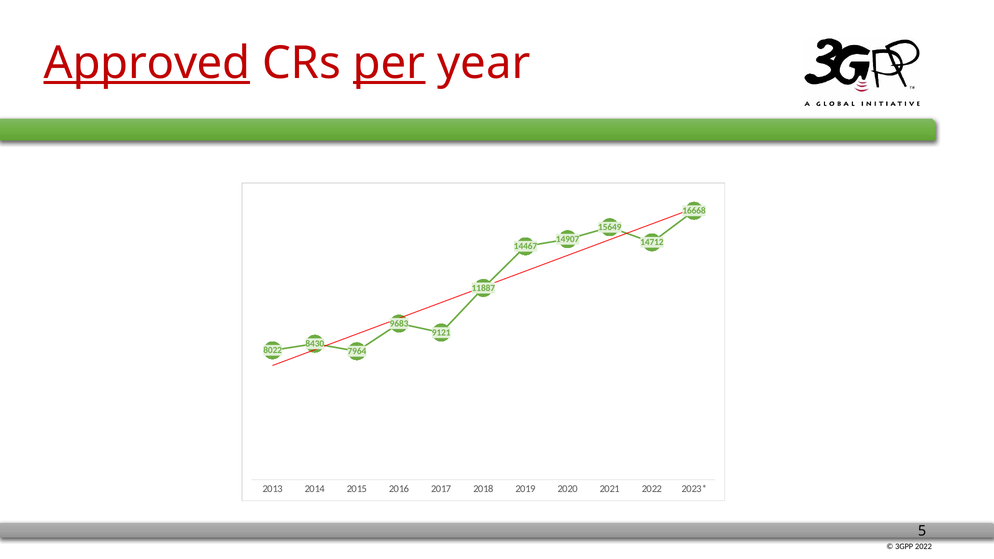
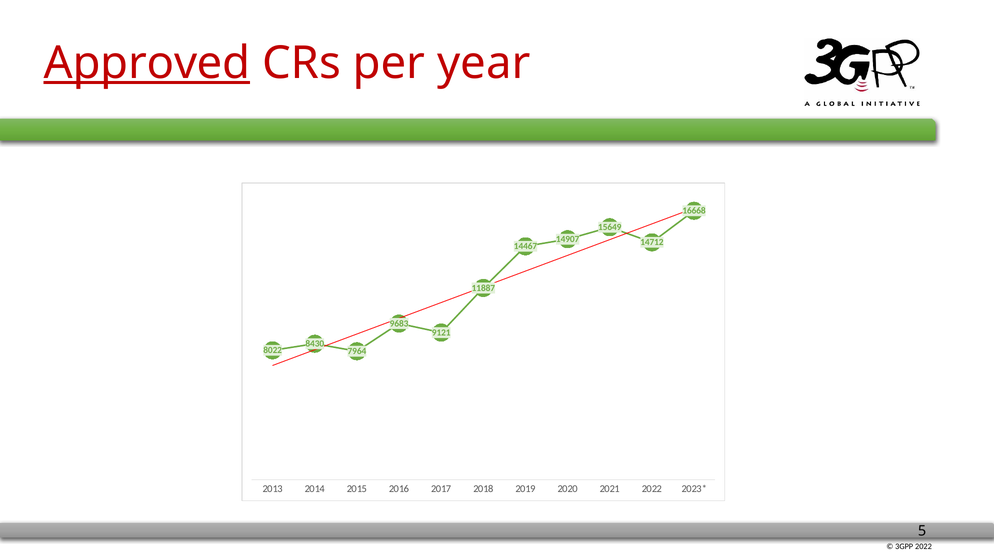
per underline: present -> none (389, 63)
